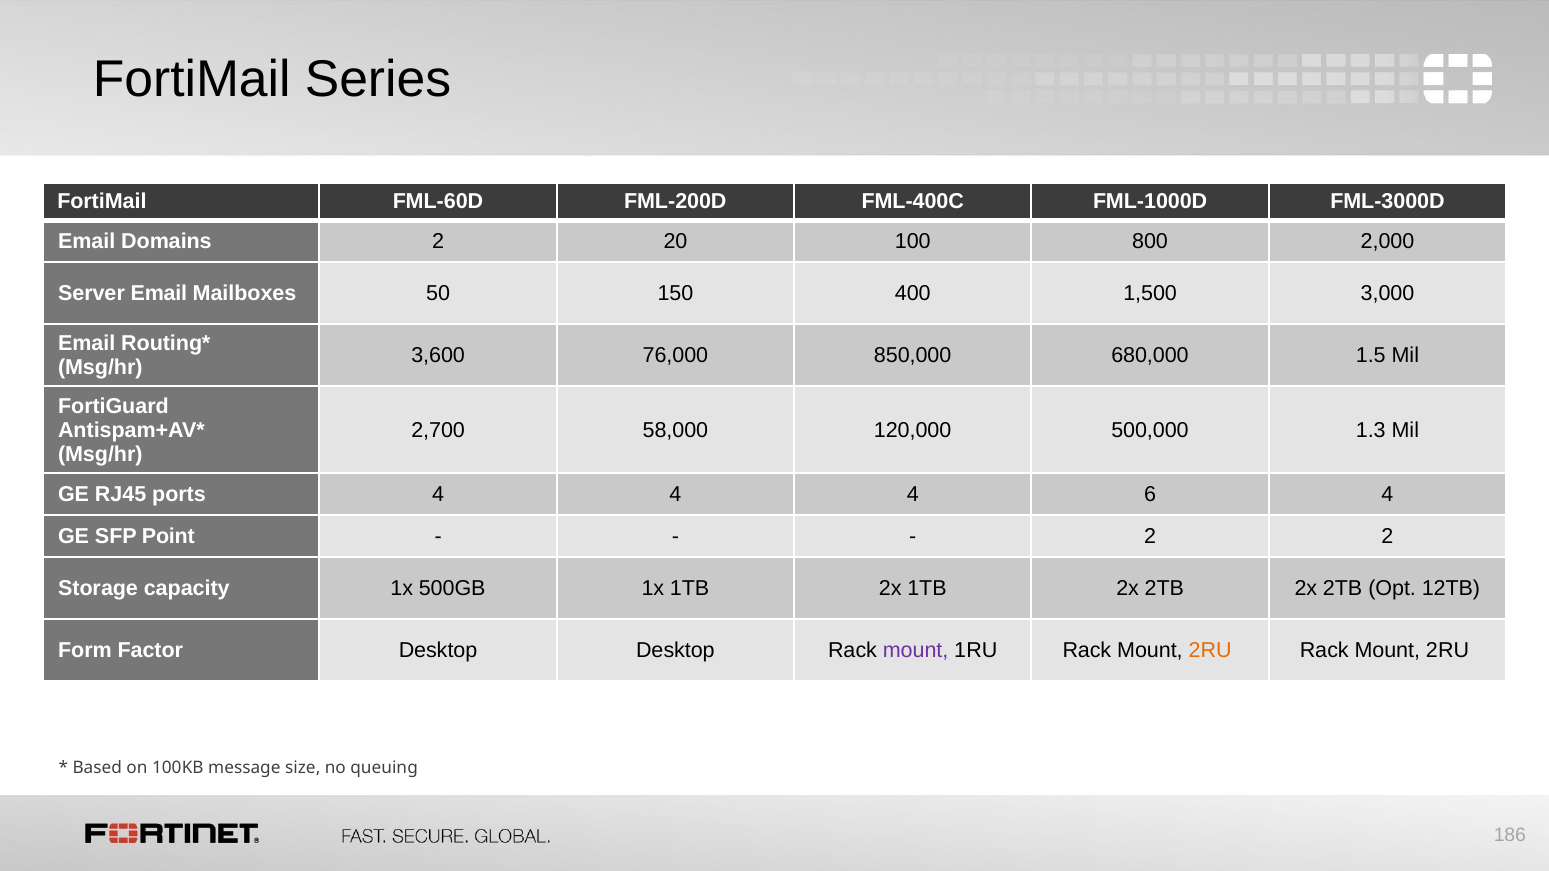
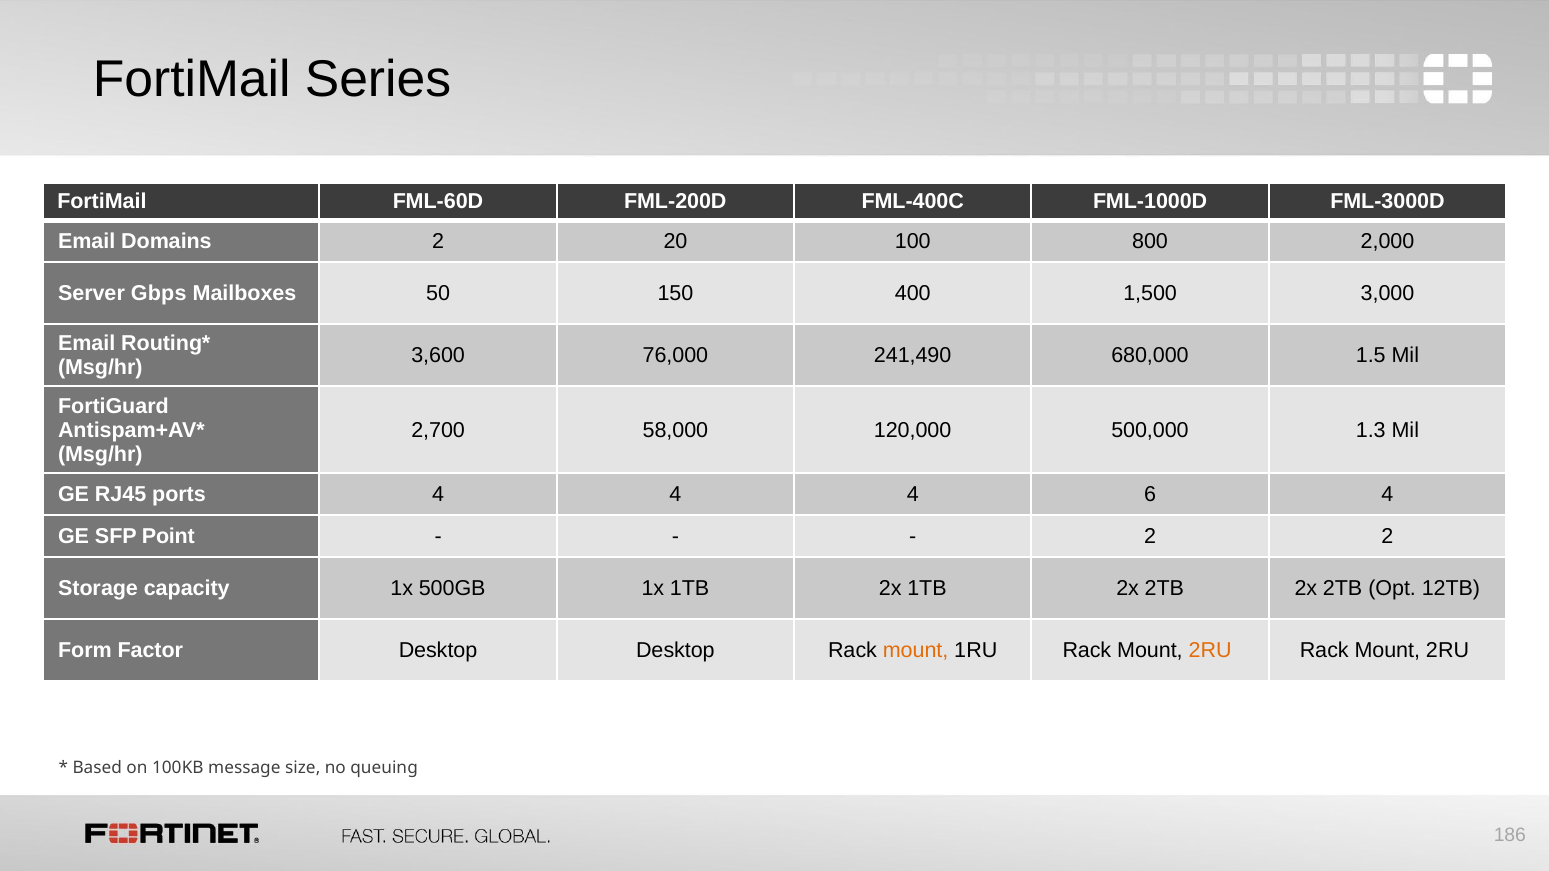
Server Email: Email -> Gbps (159, 294)
850,000: 850,000 -> 241,490 (913, 356)
mount colour: purple -> orange (916, 650)
